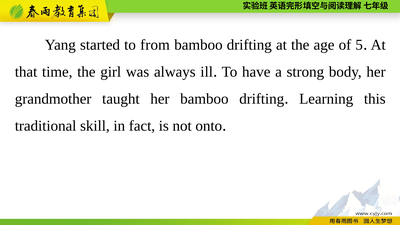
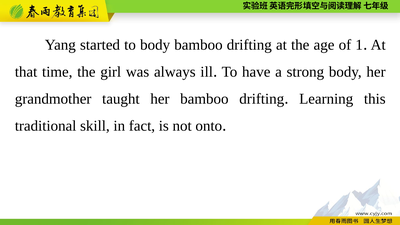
to from: from -> body (155, 45)
5: 5 -> 1 (359, 45)
